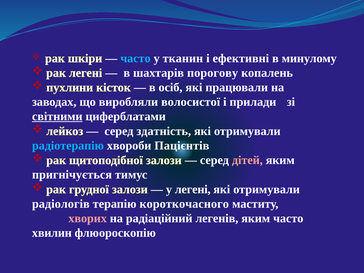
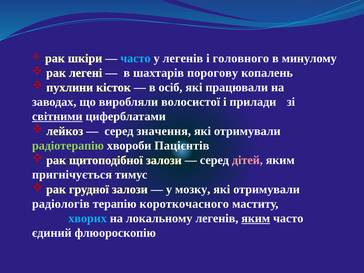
у тканин: тканин -> легенів (183, 58)
ефективні: ефективні -> головного (241, 58)
здатність: здатність -> значення (164, 131)
радіотерапію colour: light blue -> light green (68, 146)
у легені: легені -> мозку (193, 189)
хворих colour: pink -> light blue (88, 218)
радіаційний: радіаційний -> локальному (159, 218)
яким underline: none -> present (256, 218)
хвилин: хвилин -> єдиний (52, 233)
